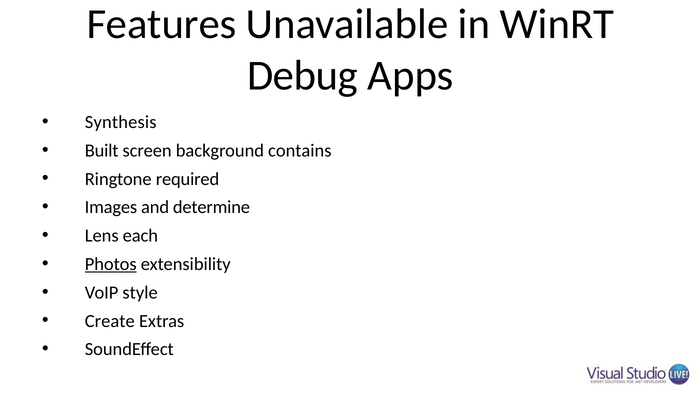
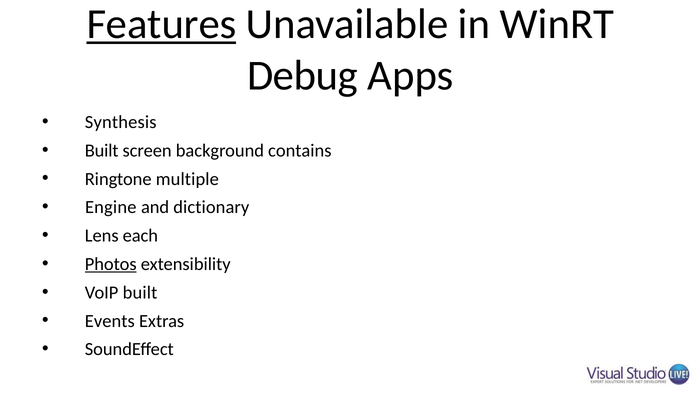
Features underline: none -> present (161, 24)
required: required -> multiple (187, 179)
Images: Images -> Engine (111, 207)
determine: determine -> dictionary (211, 207)
VoIP style: style -> built (140, 292)
Create: Create -> Events (110, 321)
